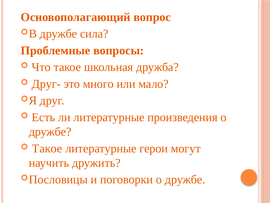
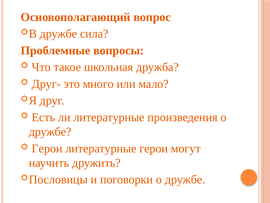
Такое: Такое -> Герои (47, 148)
